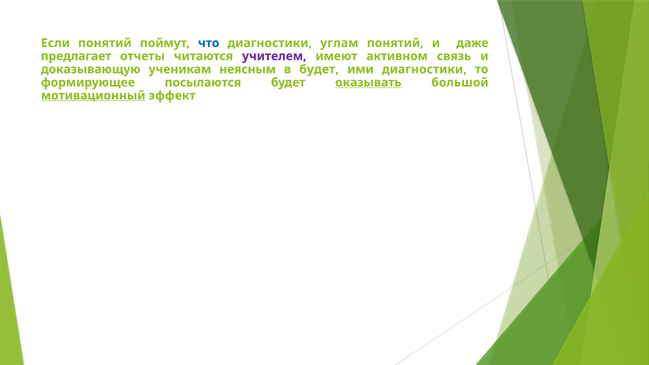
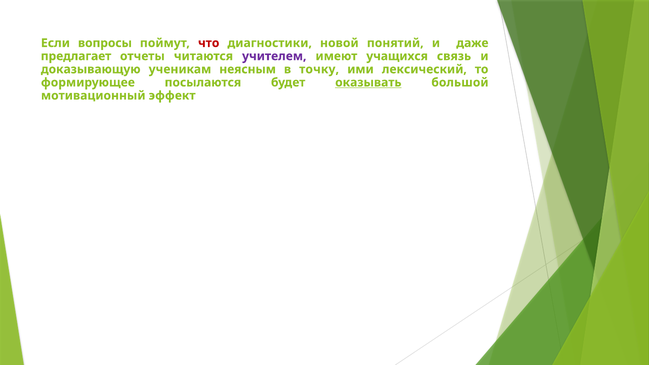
Если понятий: понятий -> вопросы (105, 43)
что colour: blue -> red (209, 43)
углам: углам -> новой (339, 43)
активном: активном -> учащихся (397, 56)
в будет: будет -> точку (319, 69)
ими диагностики: диагностики -> лексический (424, 69)
мотивационный underline: present -> none (93, 96)
